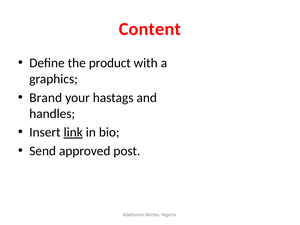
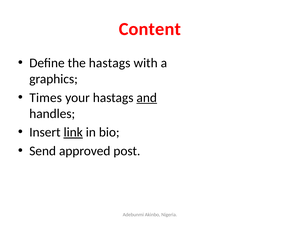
the product: product -> hastags (110, 63)
Brand: Brand -> Times (46, 98)
and underline: none -> present (147, 98)
